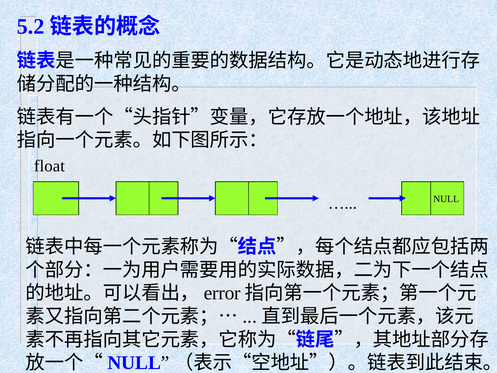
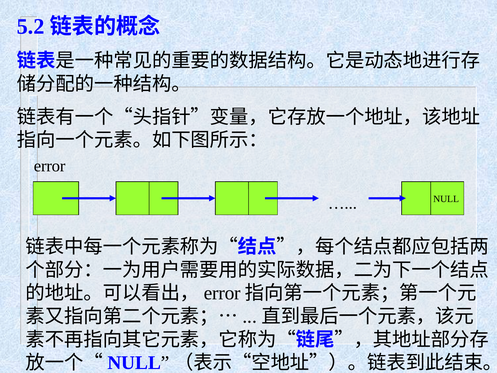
float: float -> error (50, 166)
